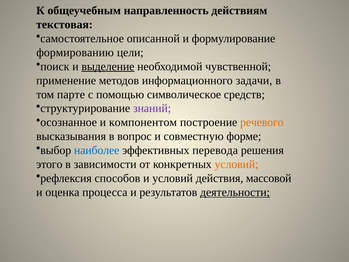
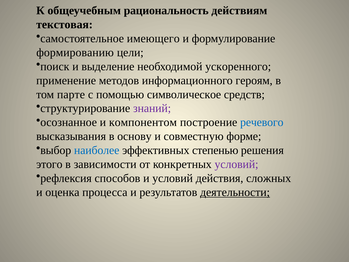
направленность: направленность -> рациональность (166, 11)
описанной: описанной -> имеющего (153, 38)
выделение underline: present -> none (108, 66)
чувственной: чувственной -> ускоренного (238, 66)
задачи: задачи -> героям (254, 80)
речевого colour: orange -> blue (262, 122)
вопрос: вопрос -> основу (134, 136)
перевода: перевода -> степенью (215, 150)
условий colour: orange -> purple (236, 164)
массовой: массовой -> сложных (269, 178)
